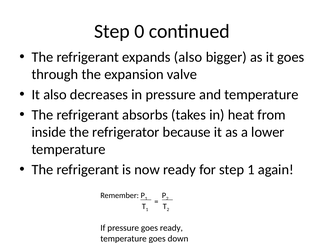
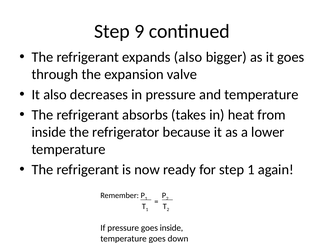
0: 0 -> 9 (139, 31)
goes ready: ready -> inside (171, 228)
